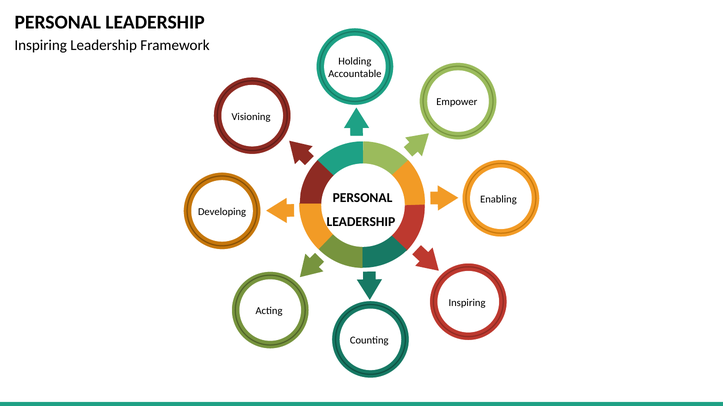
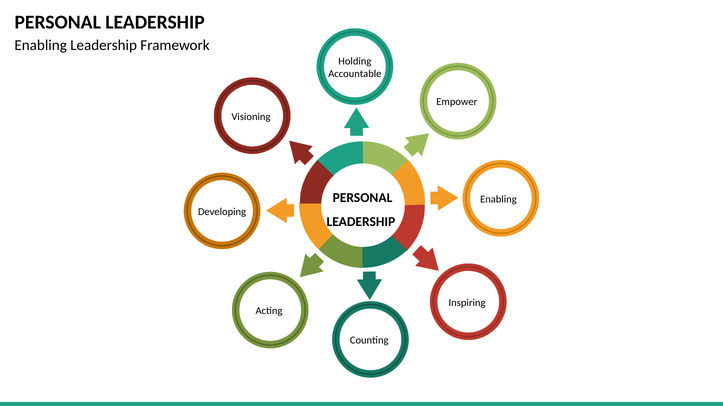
Inspiring: Inspiring -> Enabling (41, 45)
